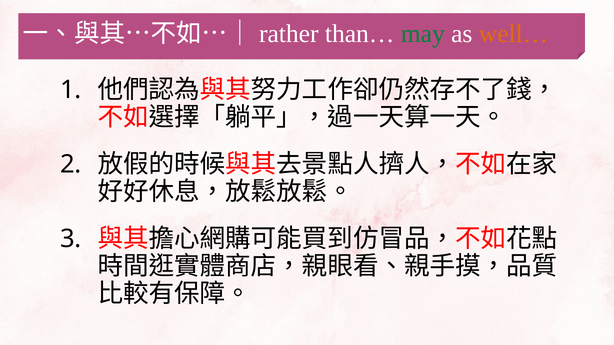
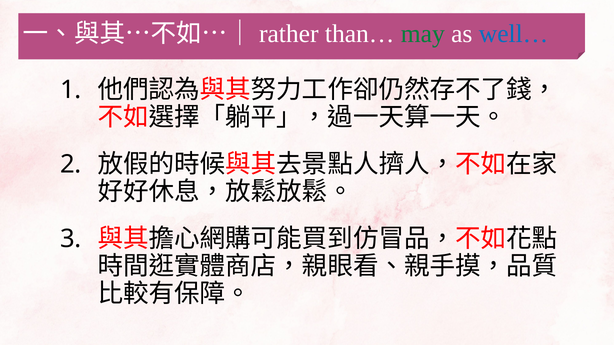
well… colour: orange -> blue (514, 34)
